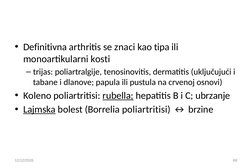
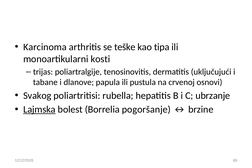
Definitivna: Definitivna -> Karcinoma (45, 47)
znaci: znaci -> teške (125, 47)
Koleno: Koleno -> Svakog (37, 96)
rubella underline: present -> none (118, 96)
Borrelia poliartritisi: poliartritisi -> pogoršanje (146, 109)
